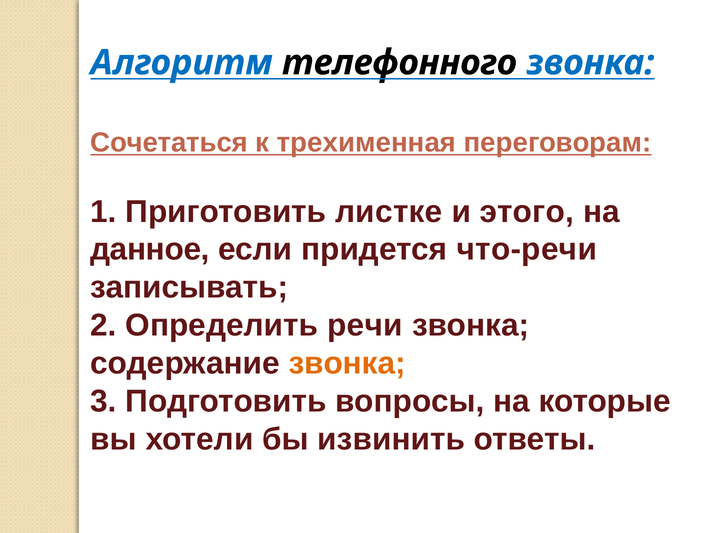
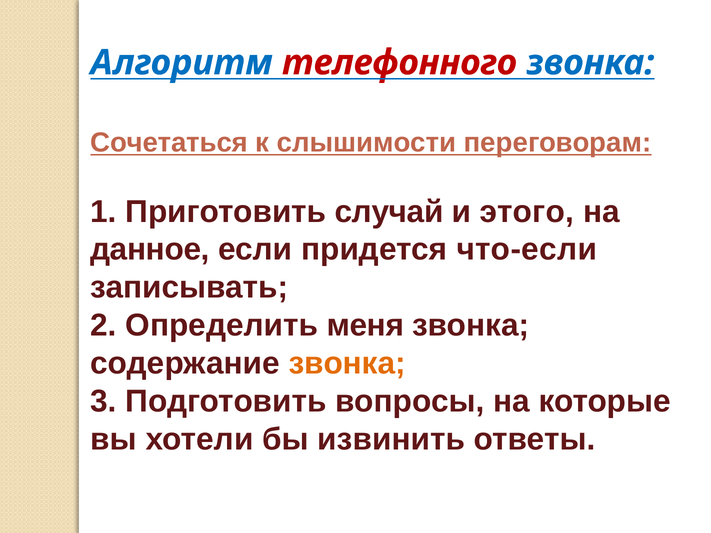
телефонного colour: black -> red (400, 63)
трехименная: трехименная -> слышимости (366, 143)
листке: листке -> случай (389, 212)
что-речи: что-речи -> что-если (527, 250)
речи: речи -> меня (365, 326)
